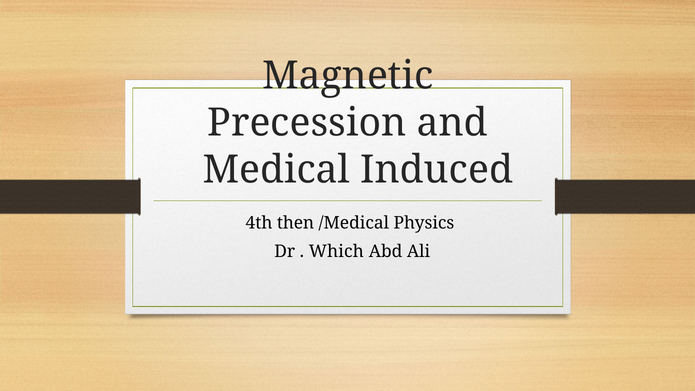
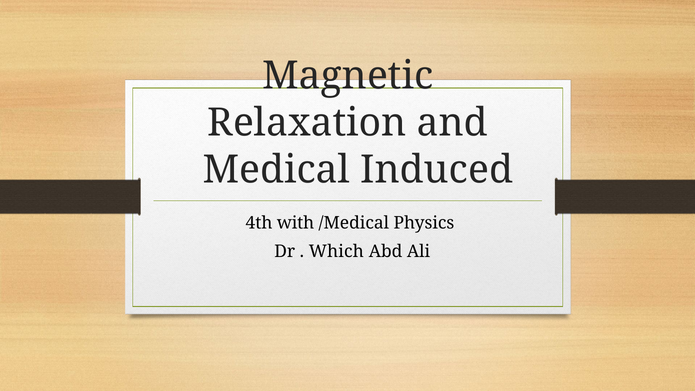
Precession: Precession -> Relaxation (307, 123)
then: then -> with (296, 223)
